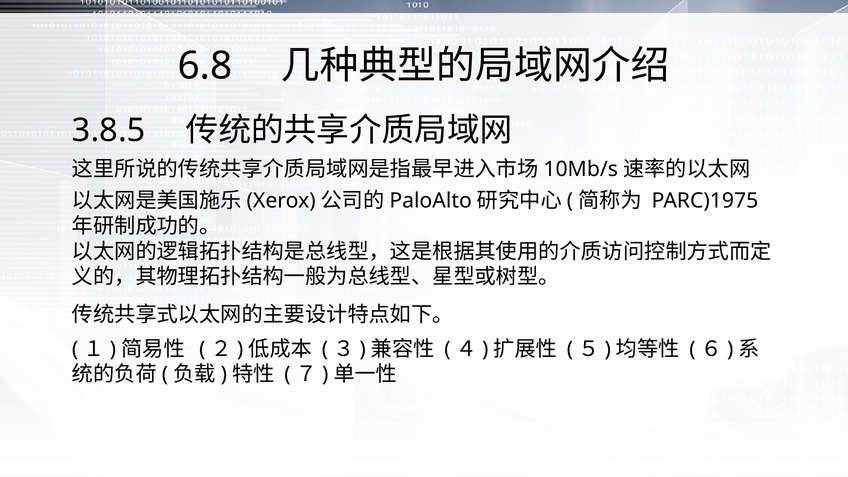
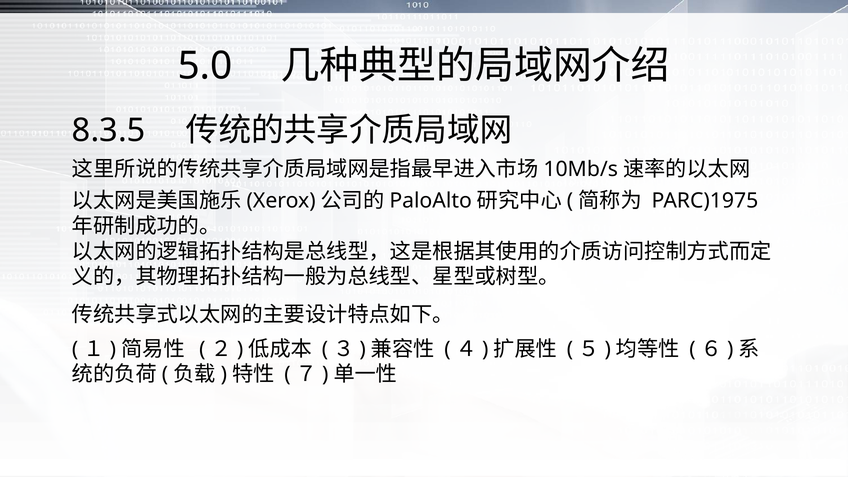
6.8: 6.8 -> 5.0 (205, 66)
3.8.5: 3.8.5 -> 8.3.5 (109, 131)
